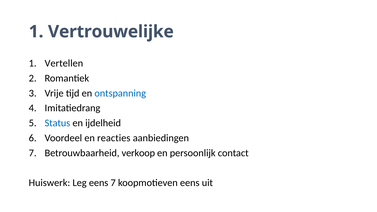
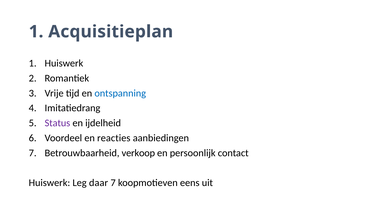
Vertrouwelijke: Vertrouwelijke -> Acquisitieplan (111, 32)
1 Vertellen: Vertellen -> Huiswerk (64, 63)
Status colour: blue -> purple (57, 123)
Leg eens: eens -> daar (99, 183)
